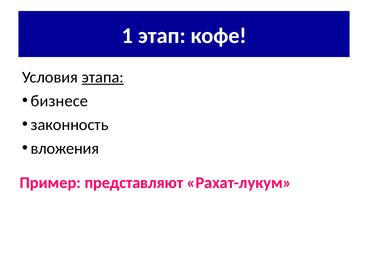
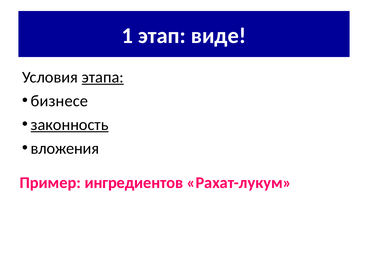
кофе: кофе -> виде (219, 36)
законность underline: none -> present (70, 125)
представляют: представляют -> ингредиентов (134, 183)
